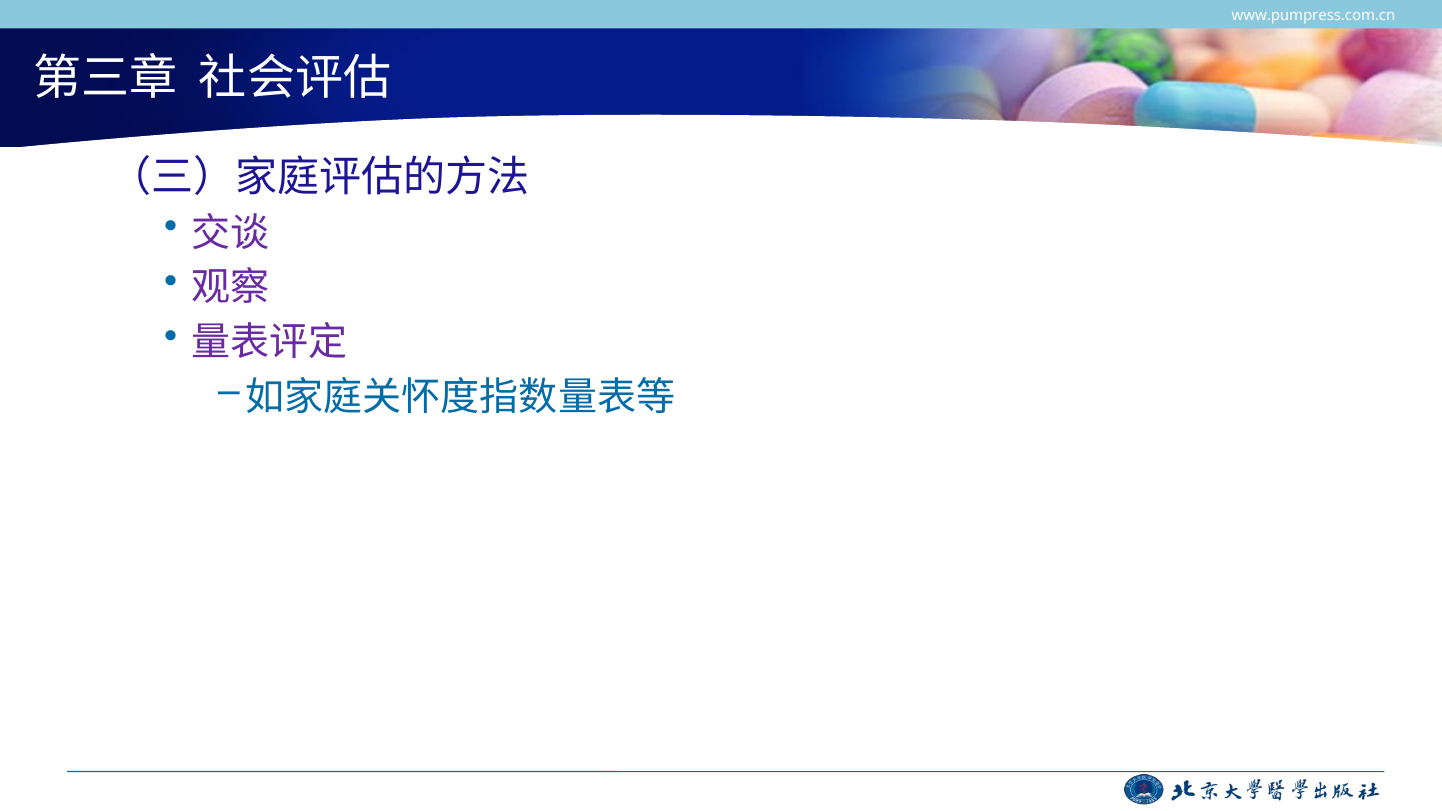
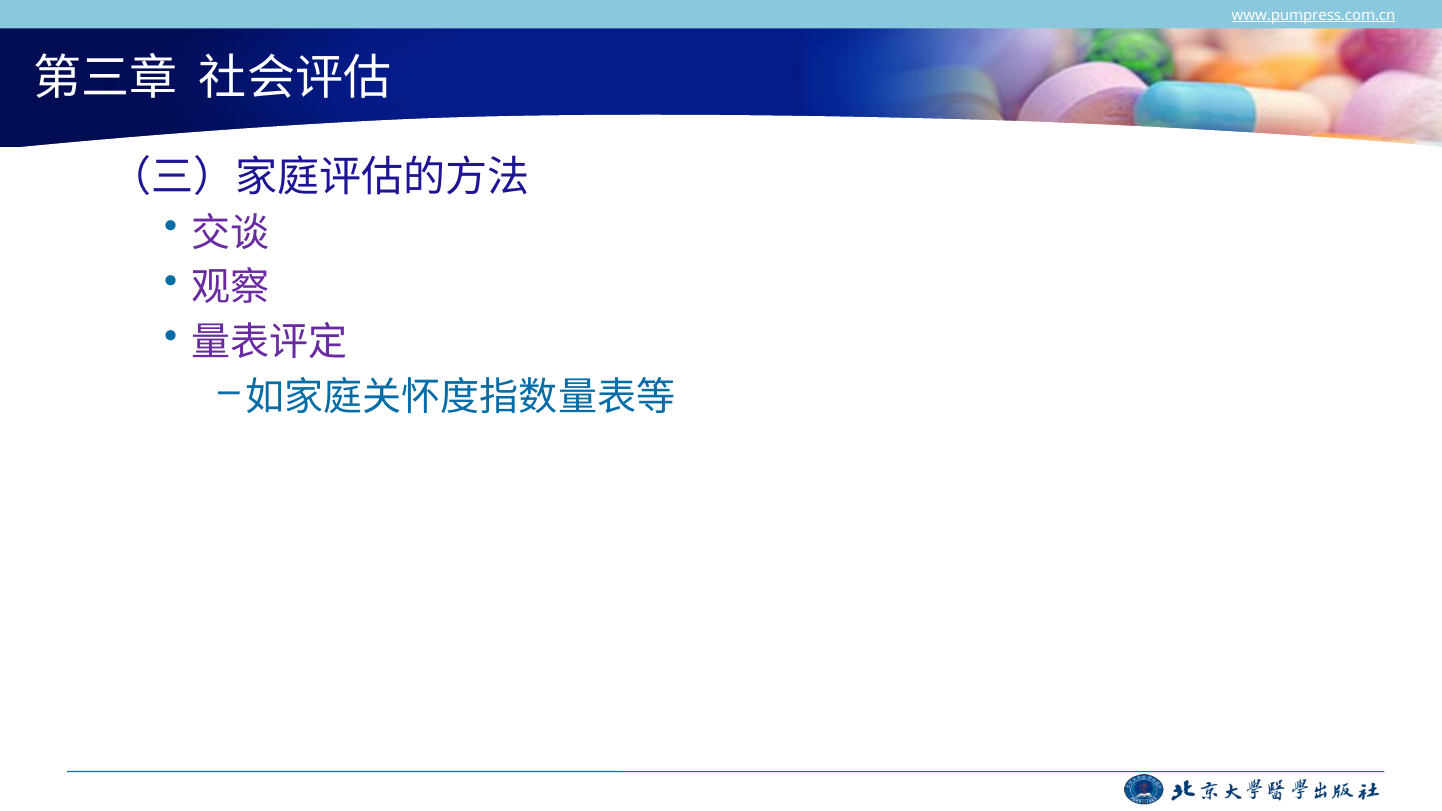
www.pumpress.com.cn underline: none -> present (1314, 15)
